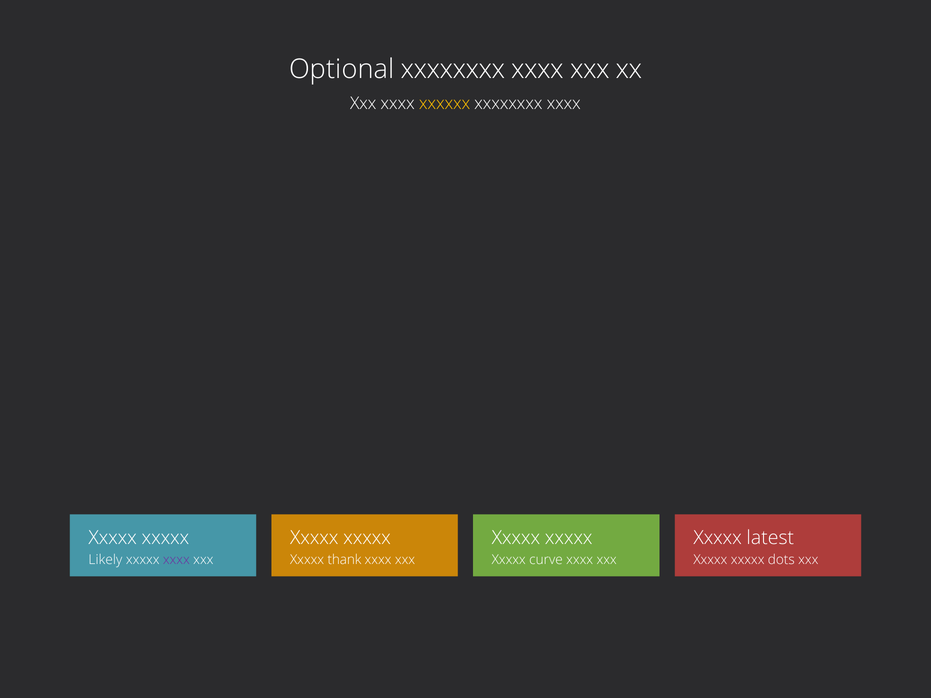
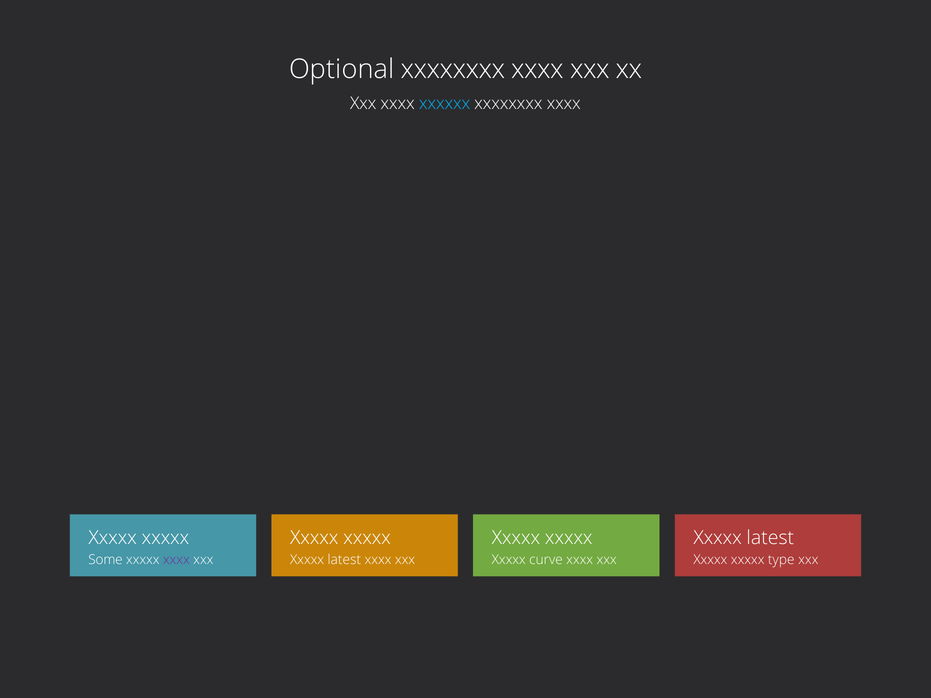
xxxxxx colour: yellow -> light blue (445, 104)
Likely: Likely -> Some (106, 560)
thank: thank -> latest (344, 560)
dots: dots -> type (781, 560)
